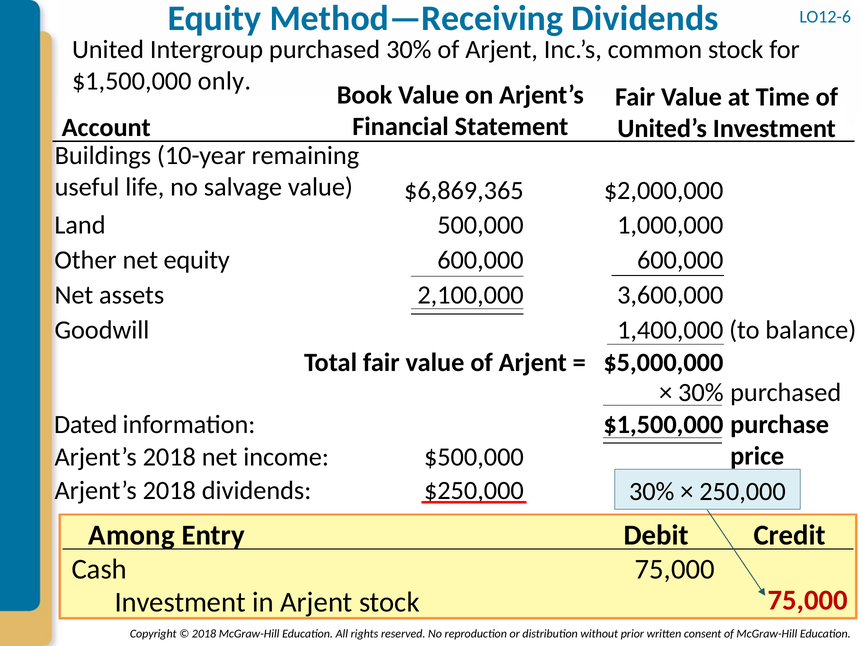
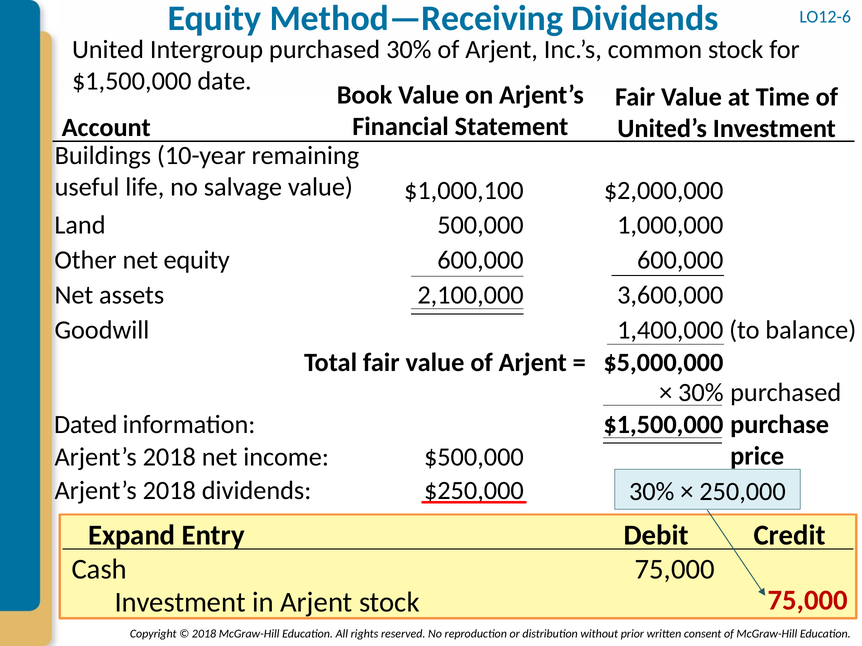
only: only -> date (225, 81)
$6,869,365: $6,869,365 -> $1,000,100 (464, 191)
Among: Among -> Expand (132, 536)
